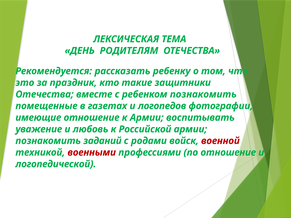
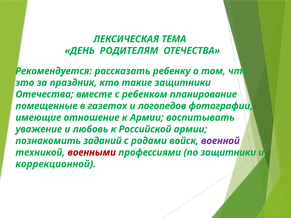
ребенком познакомить: познакомить -> планирование (203, 94)
военной colour: red -> purple (220, 141)
по отношение: отношение -> защитники (228, 153)
логопедической: логопедической -> коррекционной (56, 164)
